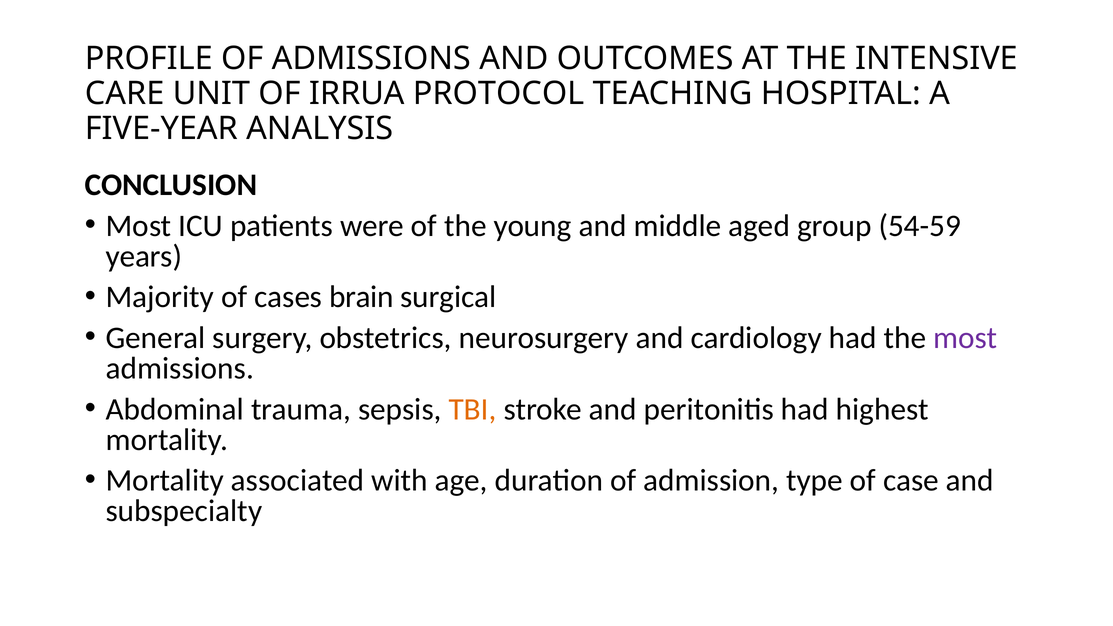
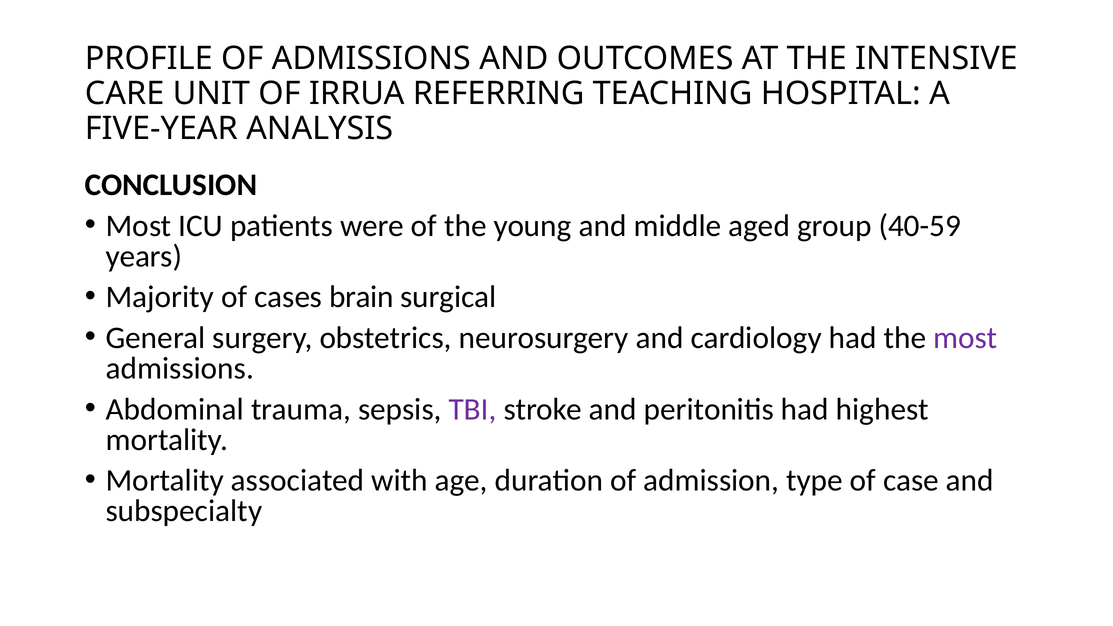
PROTOCOL: PROTOCOL -> REFERRING (499, 94)
54-59: 54-59 -> 40-59 (920, 226)
TBI colour: orange -> purple (473, 409)
